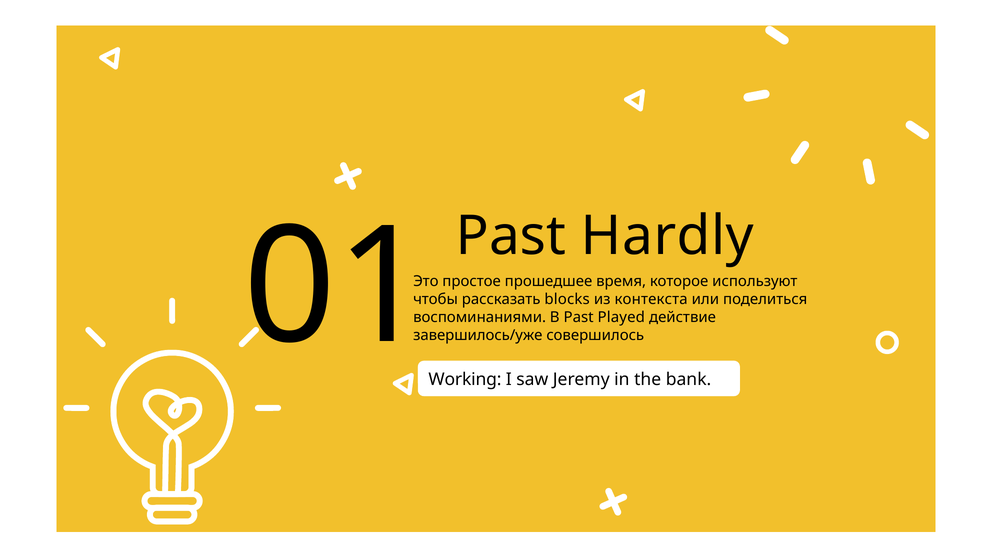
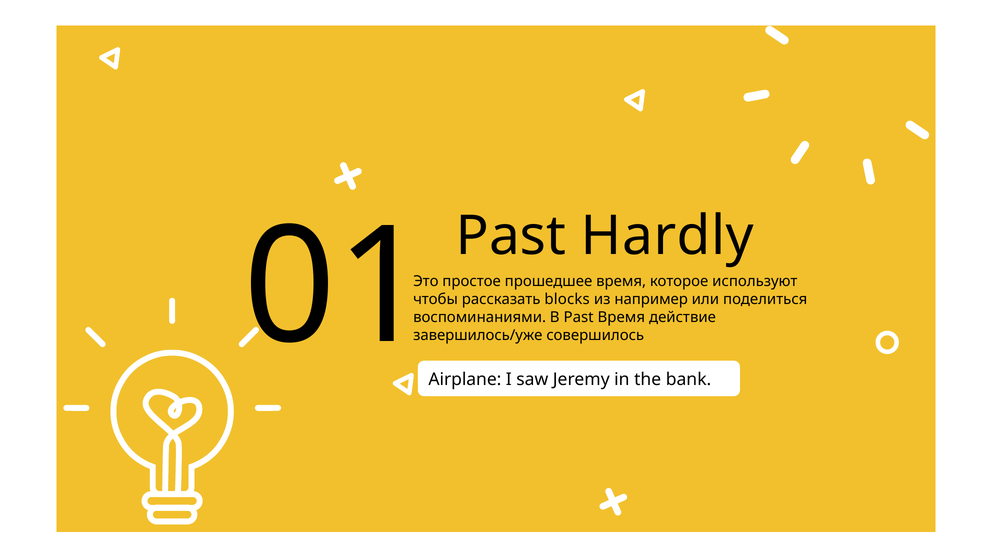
Working: Working -> Airplane (465, 380)
контекста: контекста -> например (651, 299)
Past Played: Played -> Время (621, 317)
